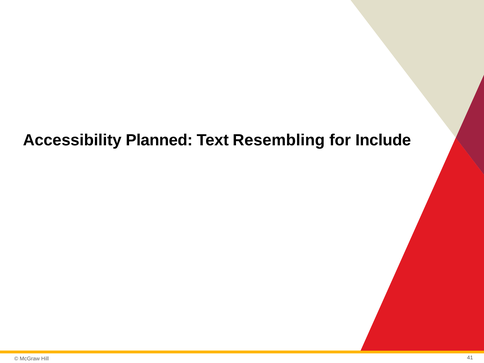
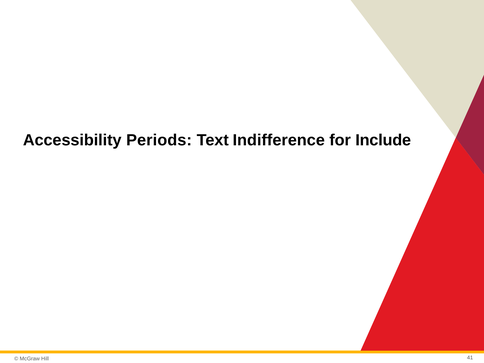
Planned: Planned -> Periods (159, 140)
Resembling: Resembling -> Indifference (279, 140)
